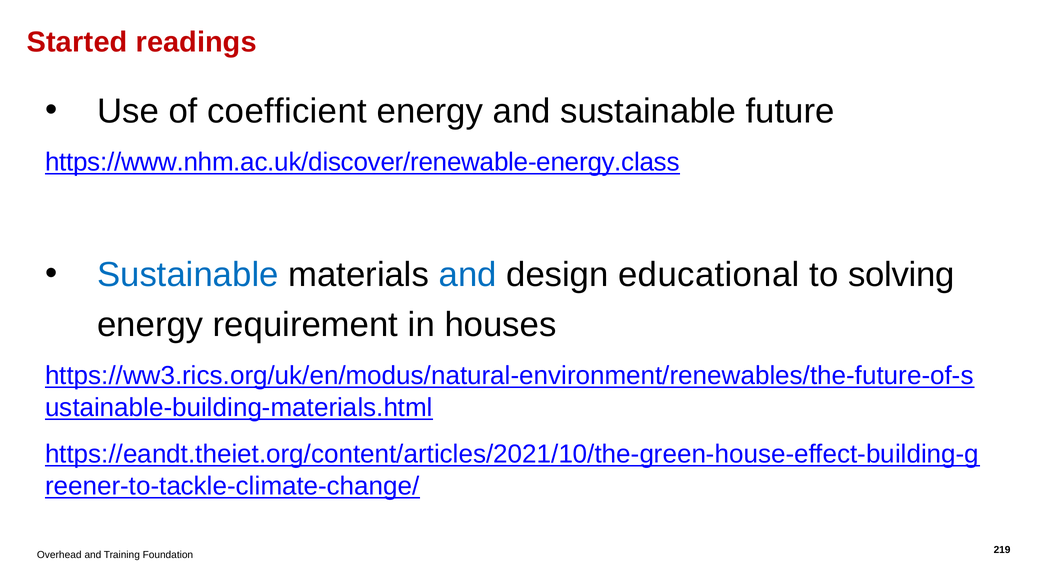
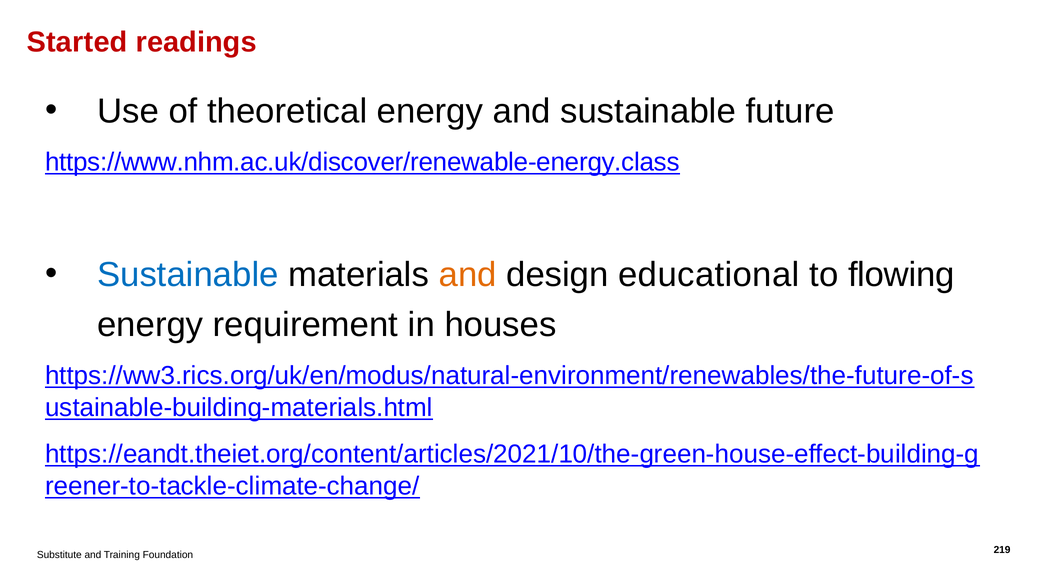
coefficient: coefficient -> theoretical (287, 111)
and colour: blue -> orange (468, 275)
solving: solving -> flowing (901, 275)
Overhead: Overhead -> Substitute (59, 555)
